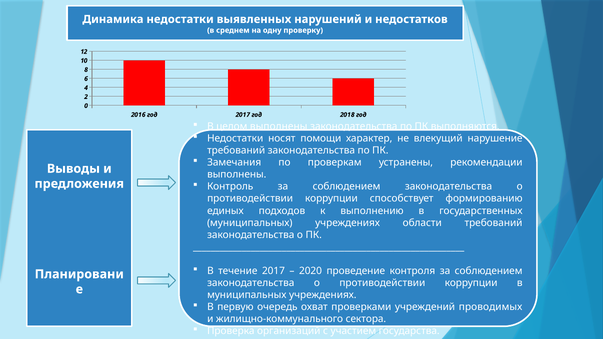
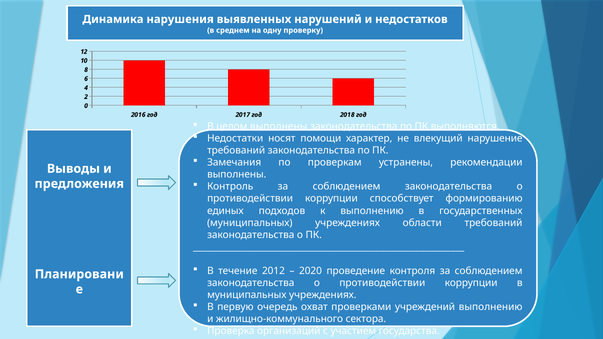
Динамика недостатки: недостатки -> нарушения (180, 19)
течение 2017: 2017 -> 2012 (273, 271)
учреждений проводимых: проводимых -> выполнению (491, 307)
